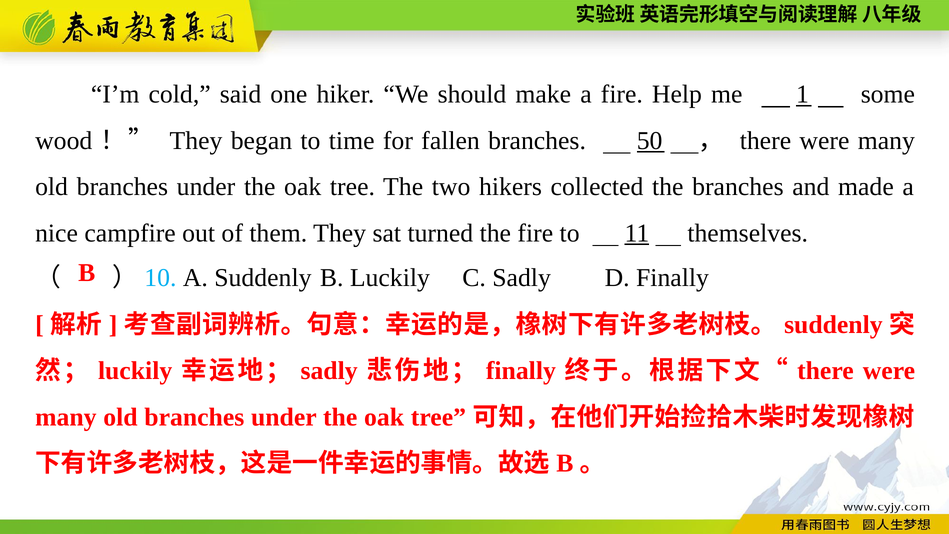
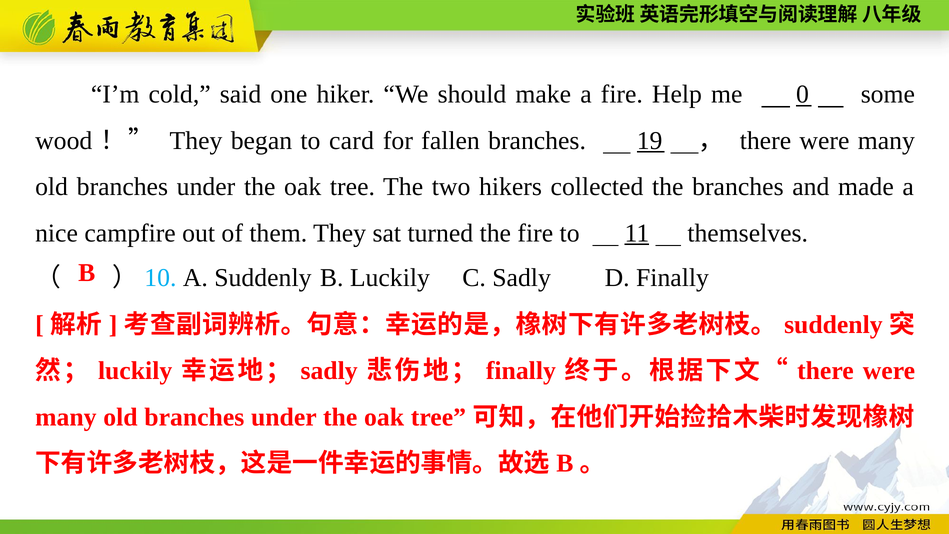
1: 1 -> 0 (803, 94)
time: time -> card (352, 141)
50: 50 -> 19 (650, 141)
